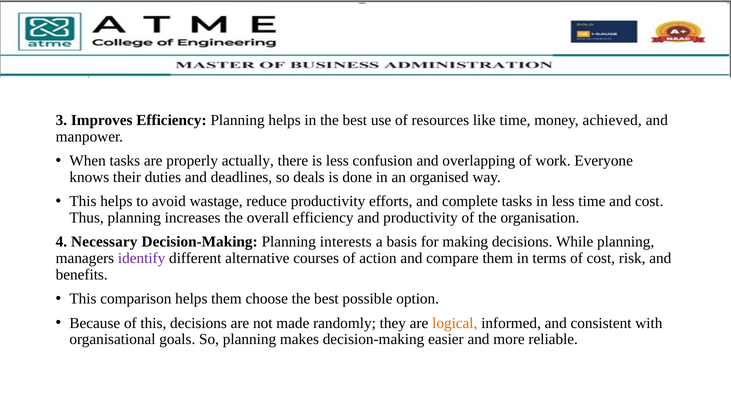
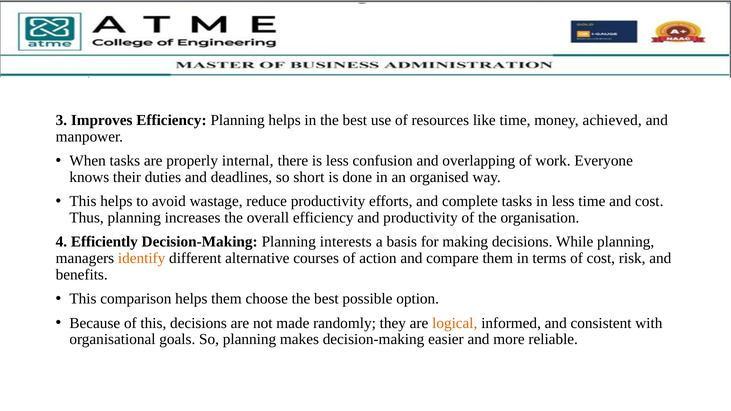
actually: actually -> internal (248, 161)
deals: deals -> short (309, 177)
Necessary: Necessary -> Efficiently (104, 242)
identify colour: purple -> orange (142, 258)
